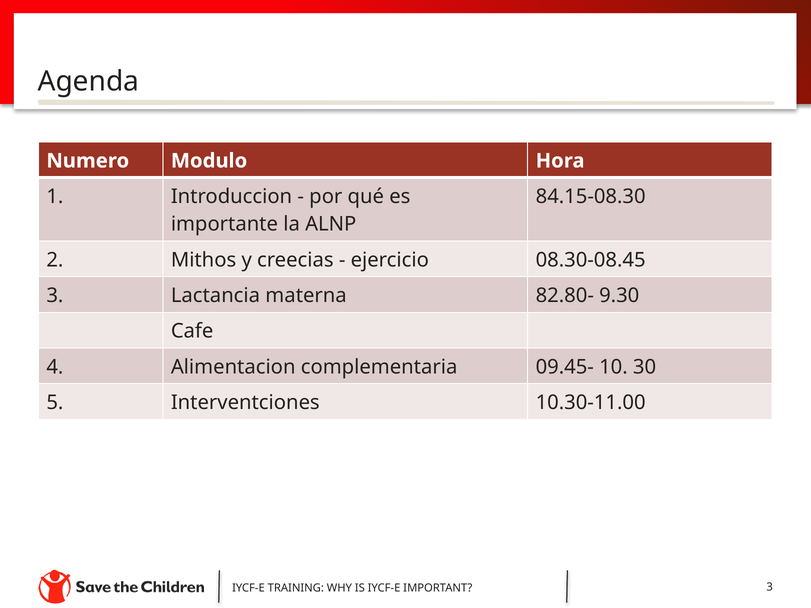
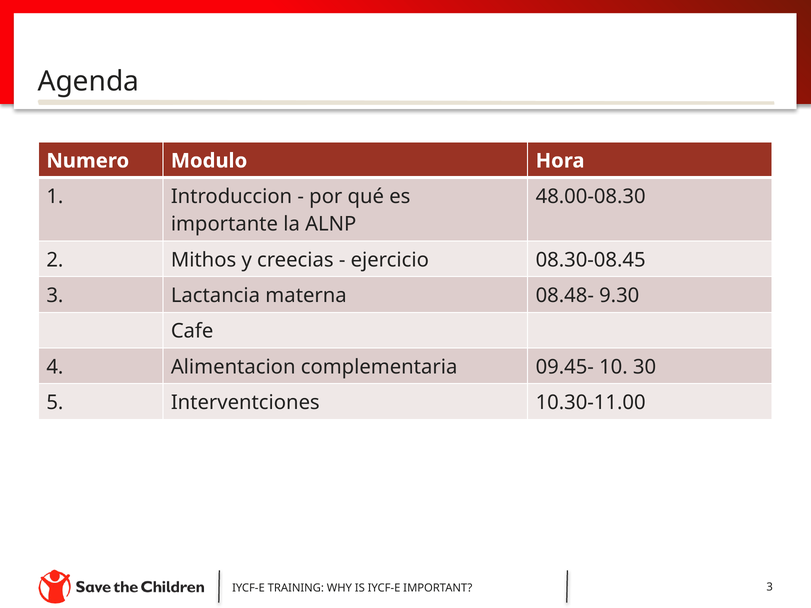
84.15-08.30: 84.15-08.30 -> 48.00-08.30 (591, 197)
82.80-: 82.80- -> 08.48- (565, 296)
